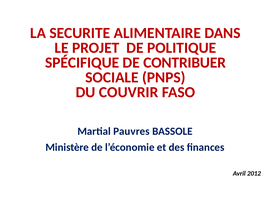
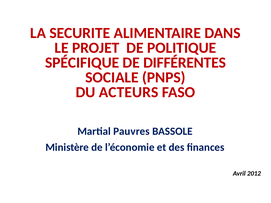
CONTRIBUER: CONTRIBUER -> DIFFÉRENTES (185, 63)
COUVRIR: COUVRIR -> ACTEURS (129, 92)
